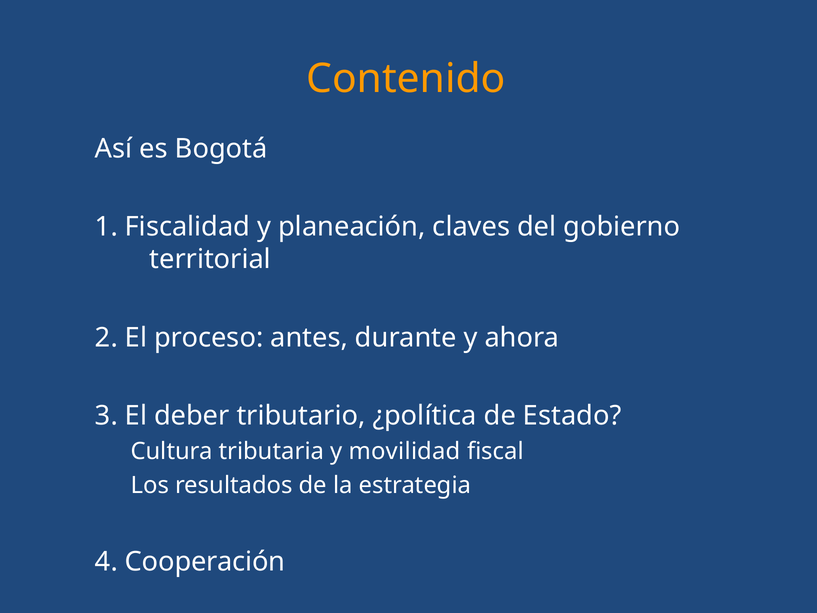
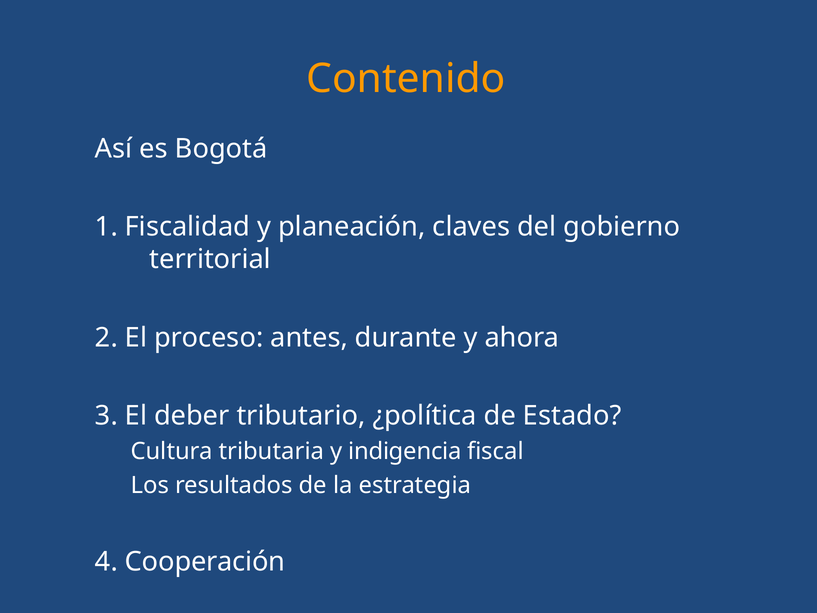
movilidad: movilidad -> indigencia (405, 451)
